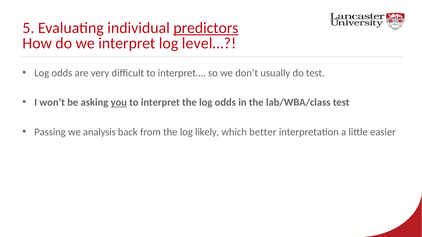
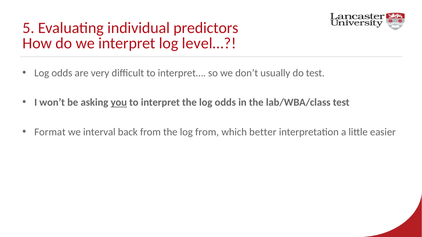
predictors underline: present -> none (206, 28)
Passing: Passing -> Format (50, 132)
analysis: analysis -> interval (99, 132)
log likely: likely -> from (207, 132)
